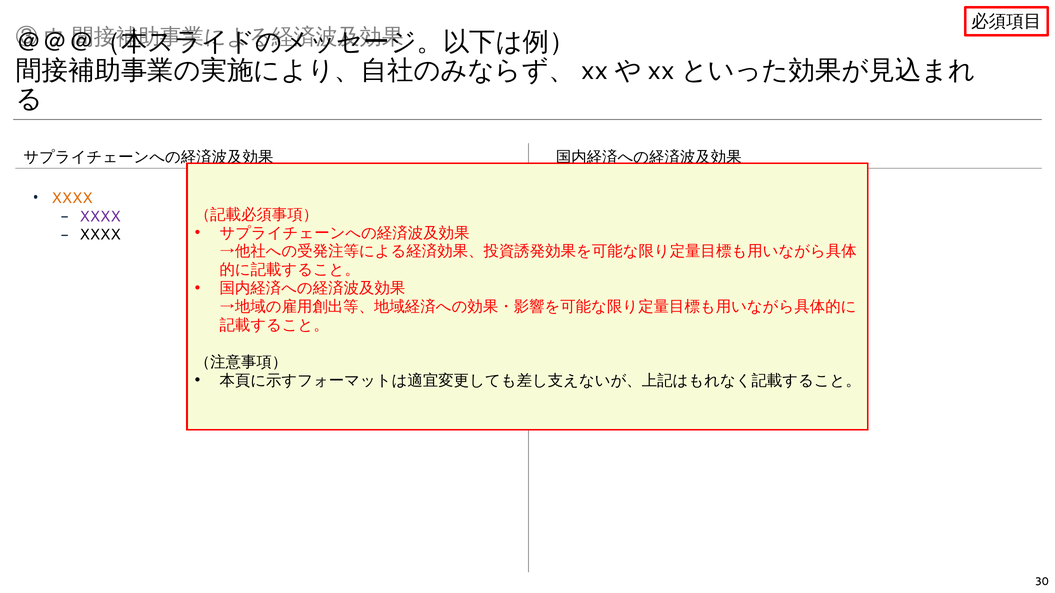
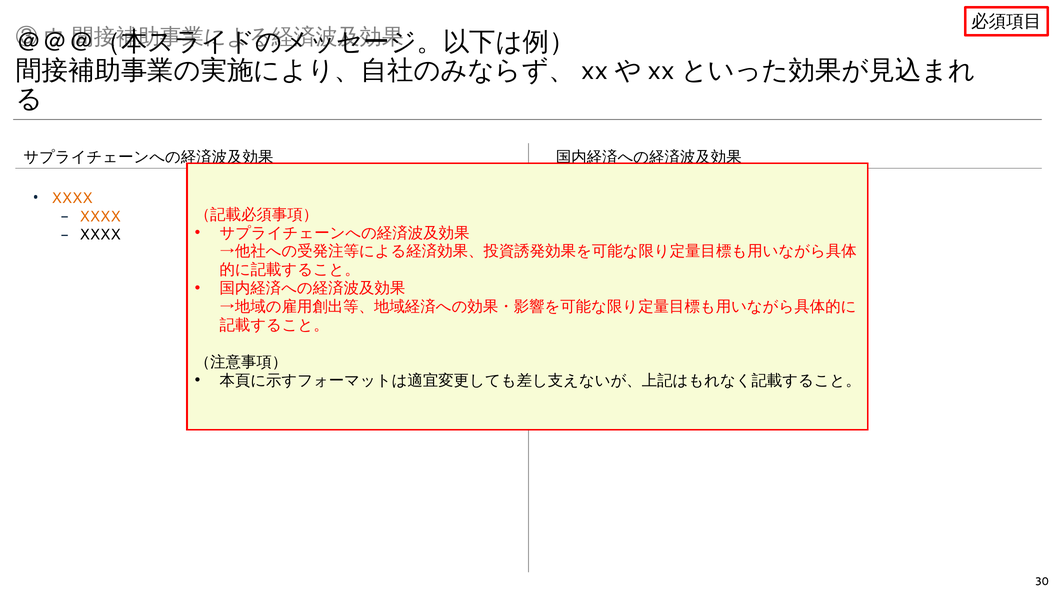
XXXX colour: purple -> orange (100, 217)
